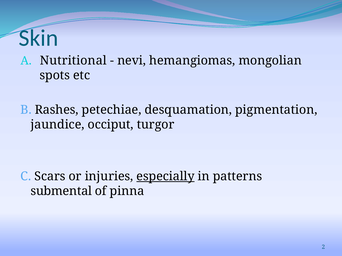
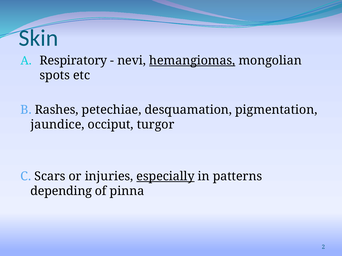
Nutritional: Nutritional -> Respiratory (73, 61)
hemangiomas underline: none -> present (192, 61)
submental: submental -> depending (61, 192)
